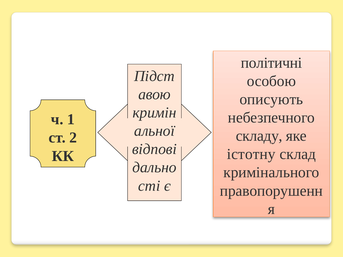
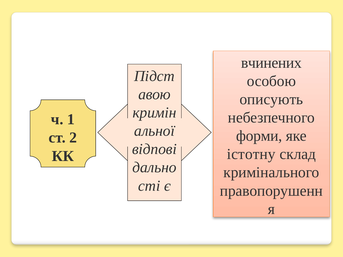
політичні: політичні -> вчинених (271, 63)
складу: складу -> форми (259, 136)
